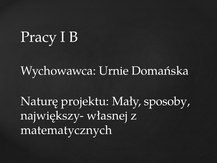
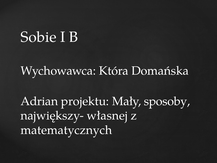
Pracy: Pracy -> Sobie (39, 37)
Urnie: Urnie -> Która (114, 71)
Naturę: Naturę -> Adrian (39, 101)
